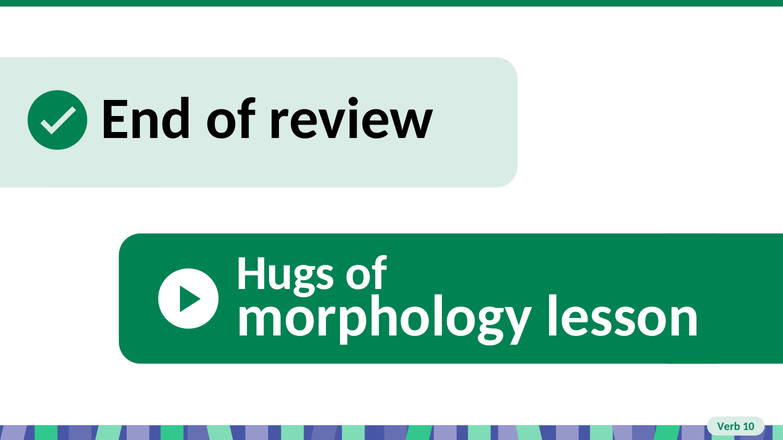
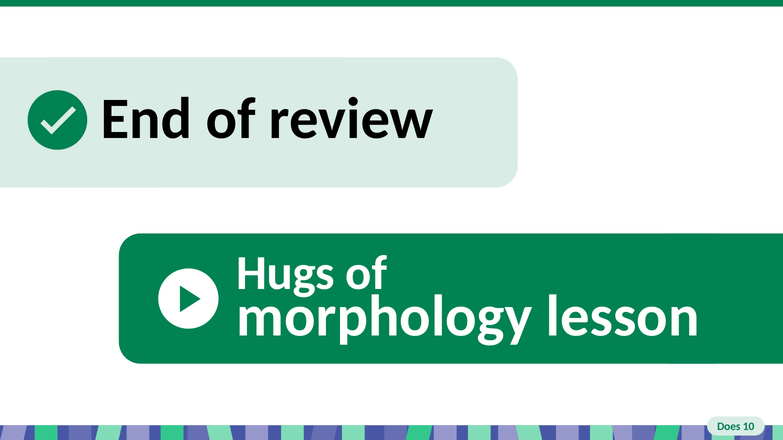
Verb: Verb -> Does (729, 427)
